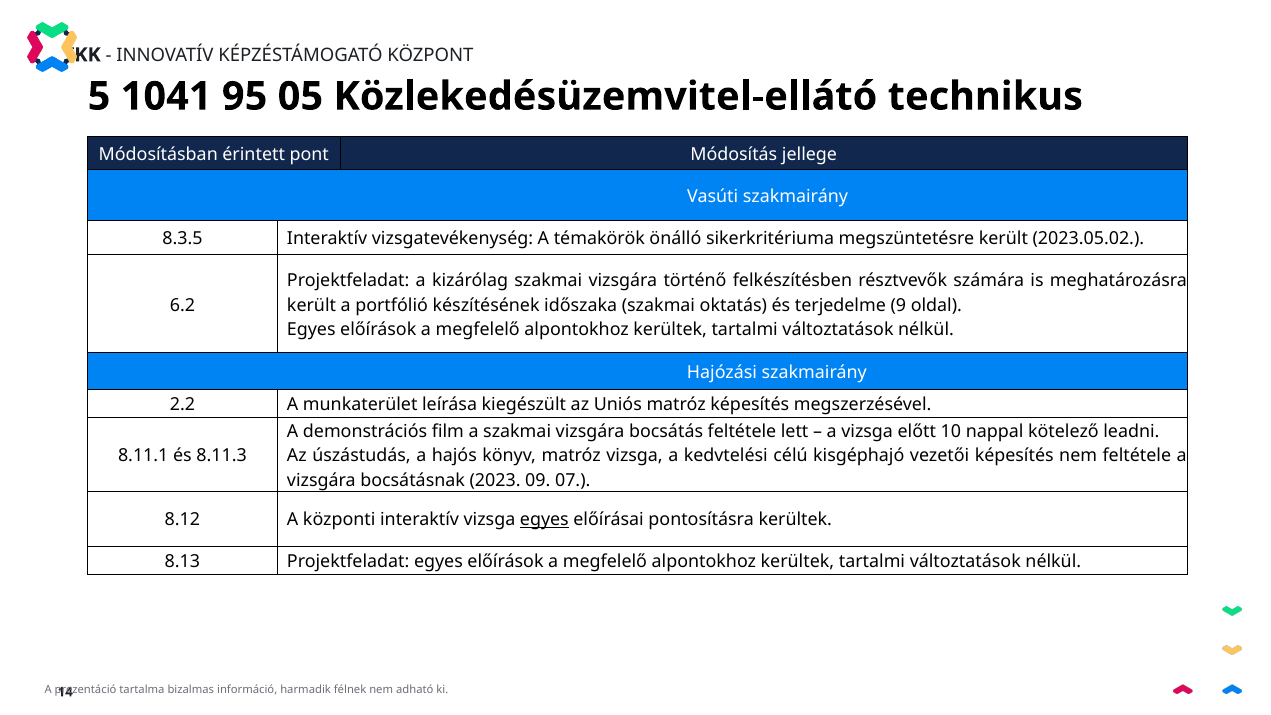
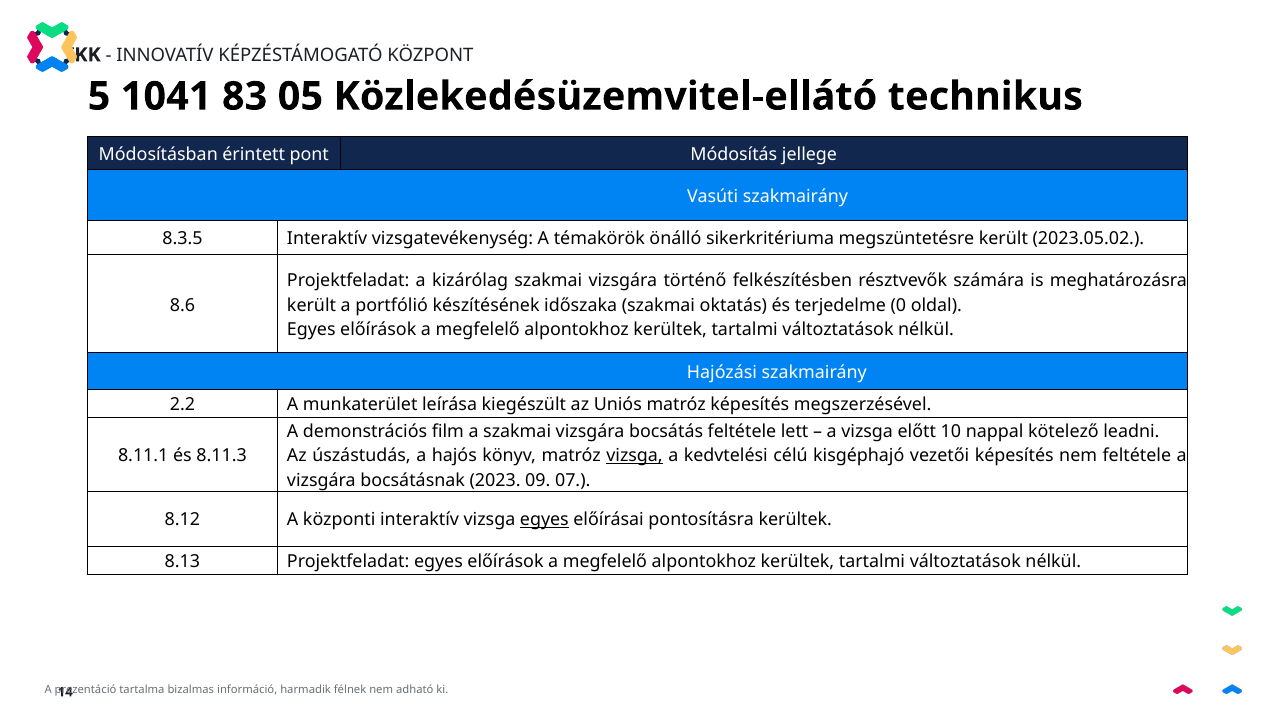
95: 95 -> 83 (245, 96)
6.2: 6.2 -> 8.6 (182, 305)
9: 9 -> 0 (898, 305)
vizsga underline: none -> present (635, 456)
